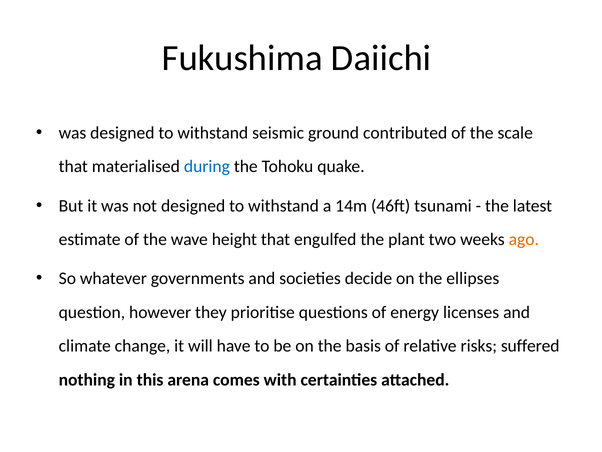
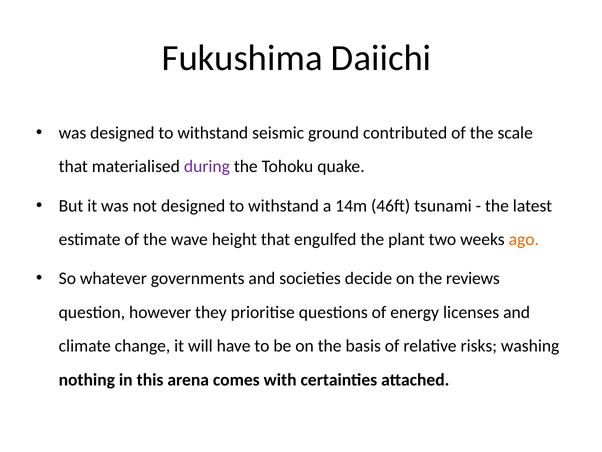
during colour: blue -> purple (207, 166)
ellipses: ellipses -> reviews (473, 278)
suffered: suffered -> washing (530, 346)
